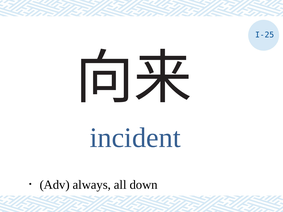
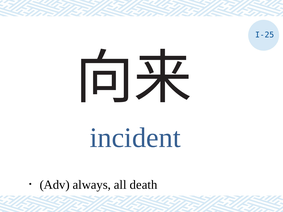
down: down -> death (144, 185)
